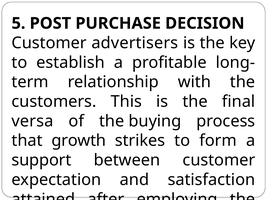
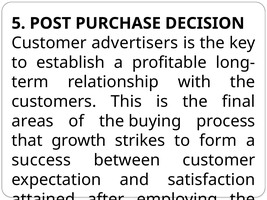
versa: versa -> areas (33, 121)
support: support -> success (41, 160)
